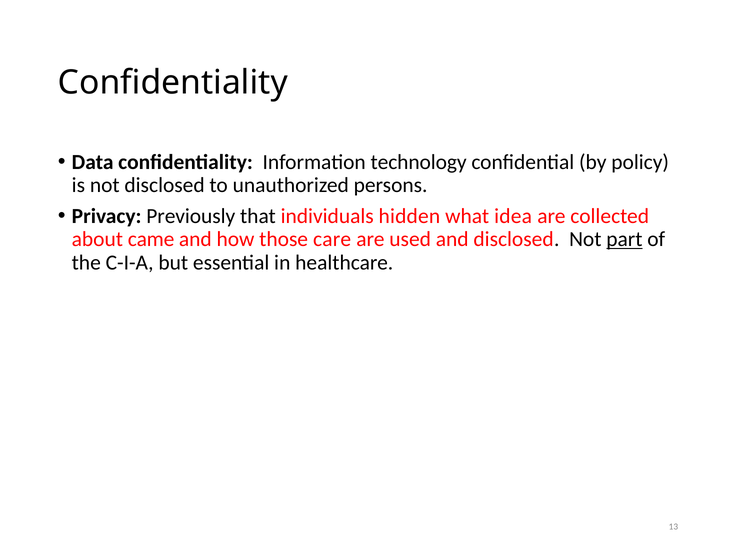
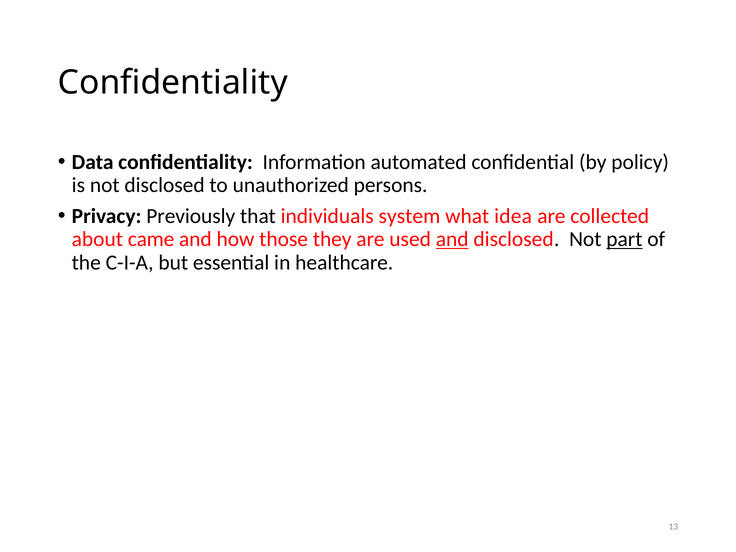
technology: technology -> automated (419, 162)
hidden: hidden -> system (409, 216)
care: care -> they (332, 239)
and underline: none -> present (452, 239)
